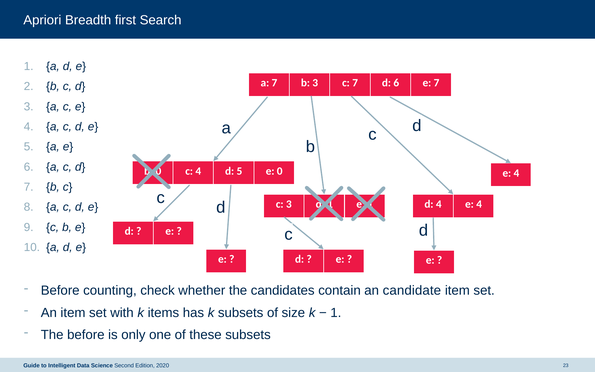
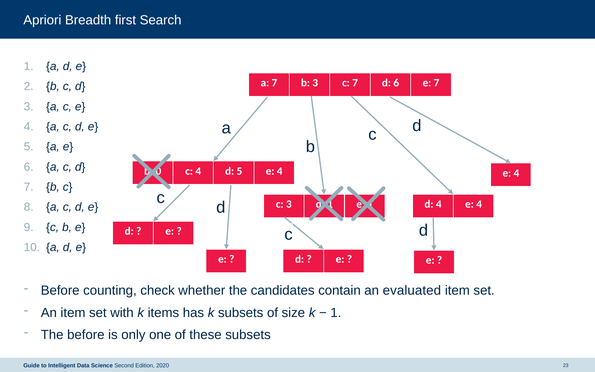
5 e 0: 0 -> 4 (280, 171)
candidate: candidate -> evaluated (412, 290)
